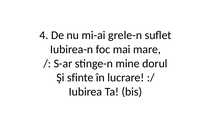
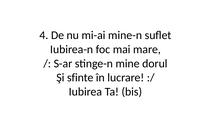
grele-n: grele-n -> mine-n (125, 35)
